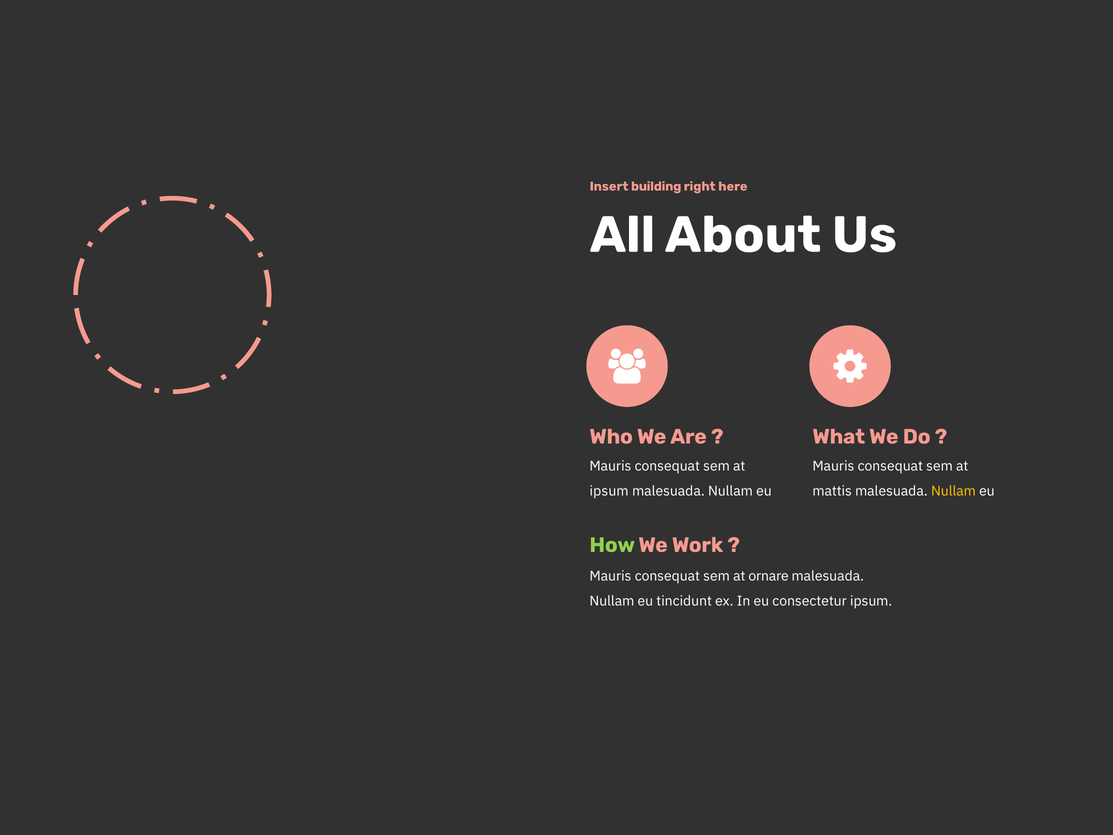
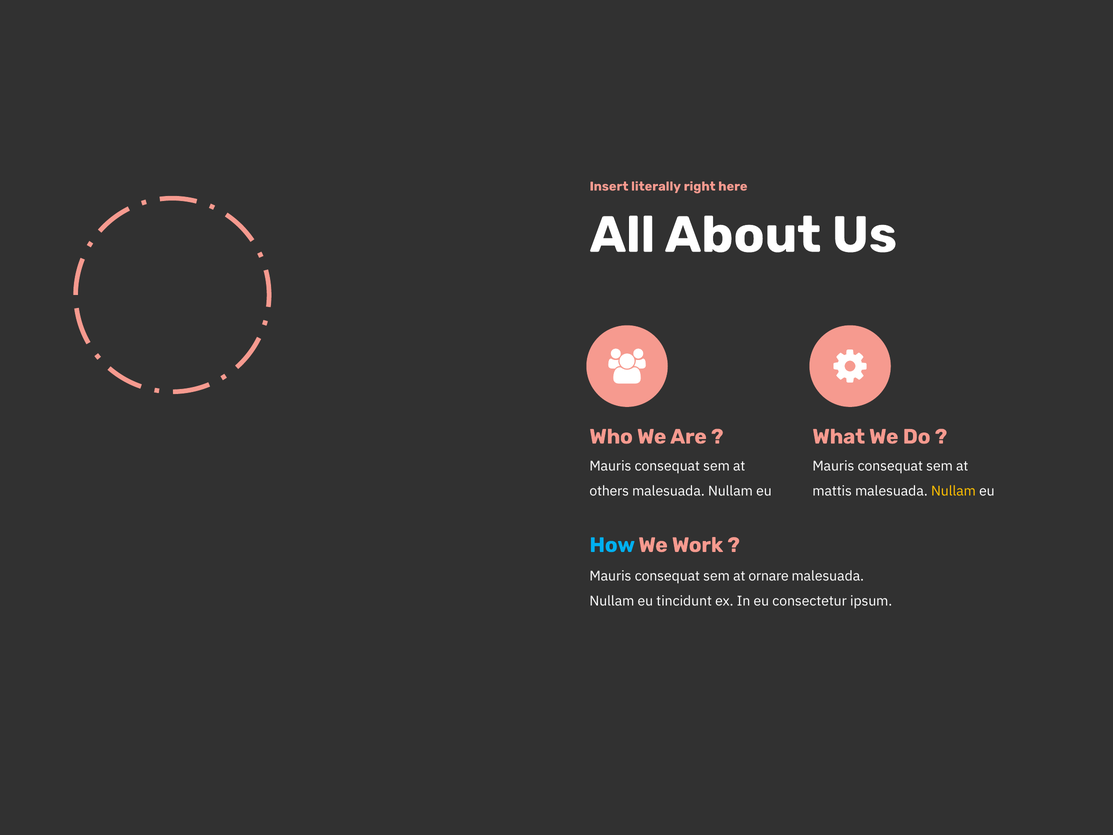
building: building -> literally (656, 186)
ipsum: ipsum -> others (609, 491)
How colour: light green -> light blue (612, 545)
